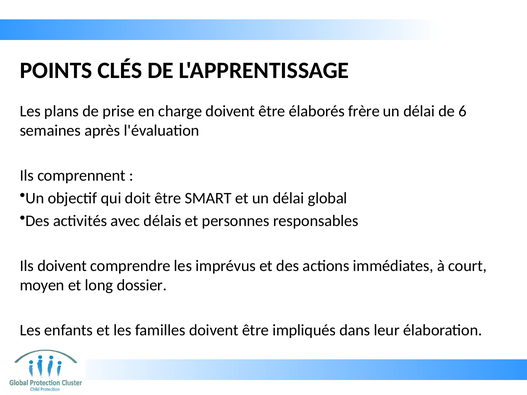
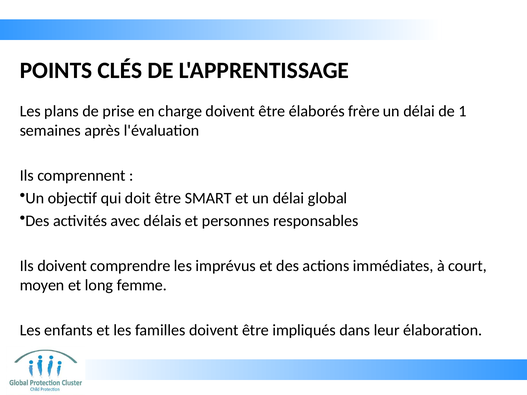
6: 6 -> 1 (463, 111)
dossier: dossier -> femme (142, 285)
